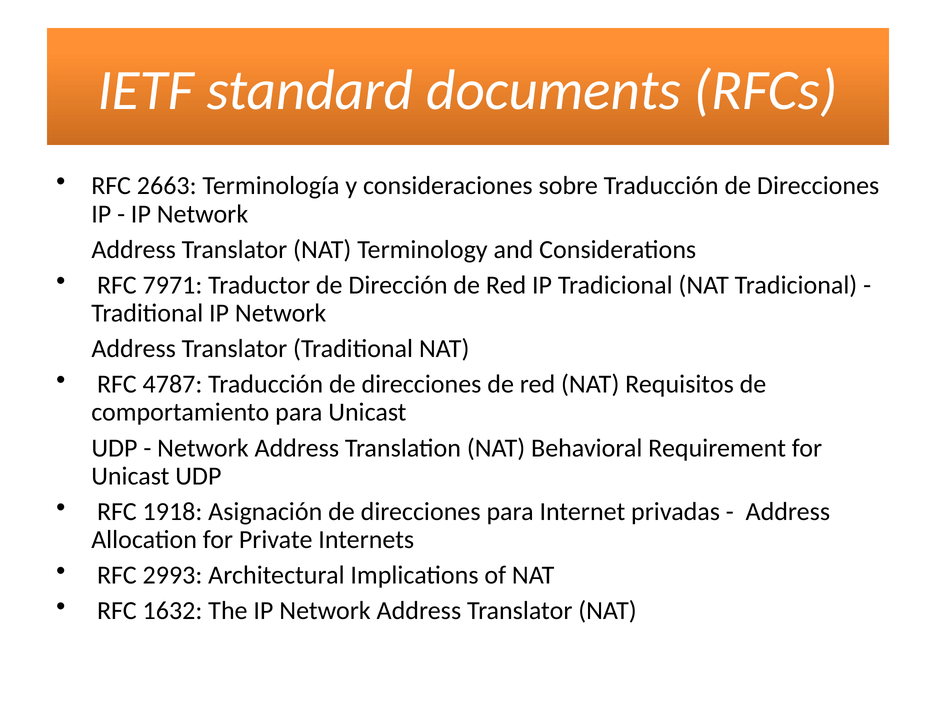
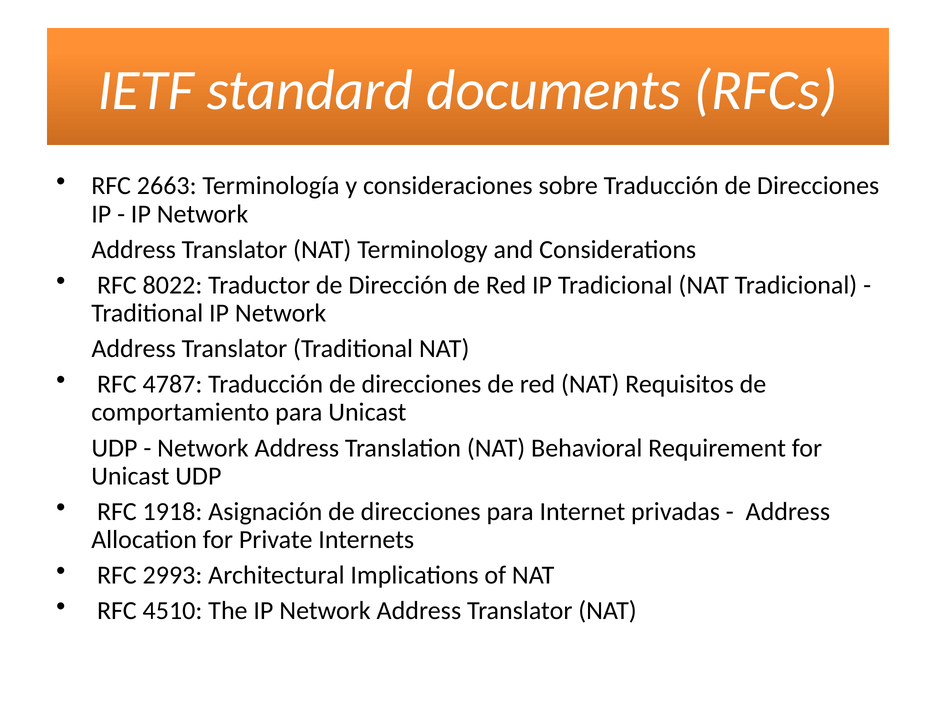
7971: 7971 -> 8022 (172, 285)
1632: 1632 -> 4510 (172, 611)
